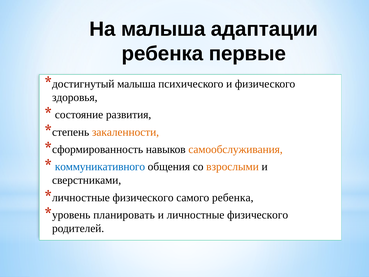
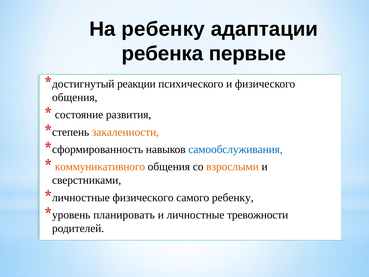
На малыша: малыша -> ребенку (163, 29)
малыша: малыша -> реакции (136, 84)
здоровья: здоровья -> общения (75, 97)
самообслуживания colour: orange -> blue (236, 149)
коммуникативного colour: blue -> orange (100, 167)
самого ребенка: ребенка -> ребенку (233, 197)
личностные физического: физического -> тревожности (258, 215)
